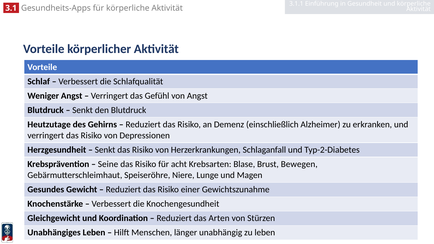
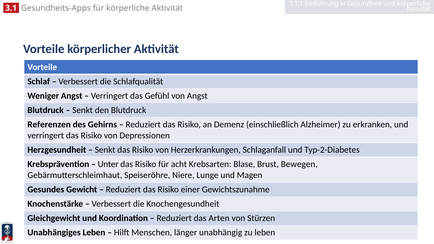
Heutzutage: Heutzutage -> Referenzen (49, 125)
Seine: Seine -> Unter (108, 164)
